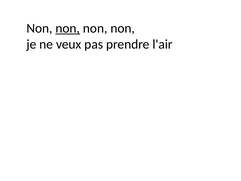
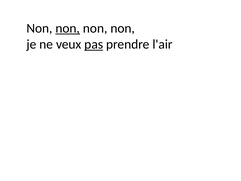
pas underline: none -> present (94, 44)
